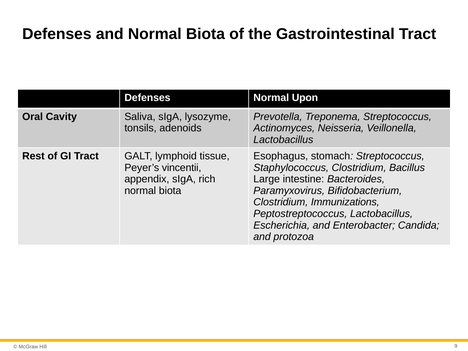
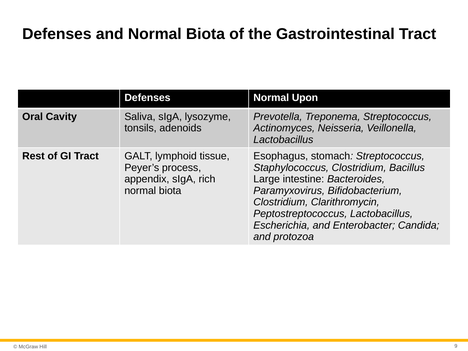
vincentii: vincentii -> process (182, 168)
Immunizations: Immunizations -> Clarithromycin (345, 202)
